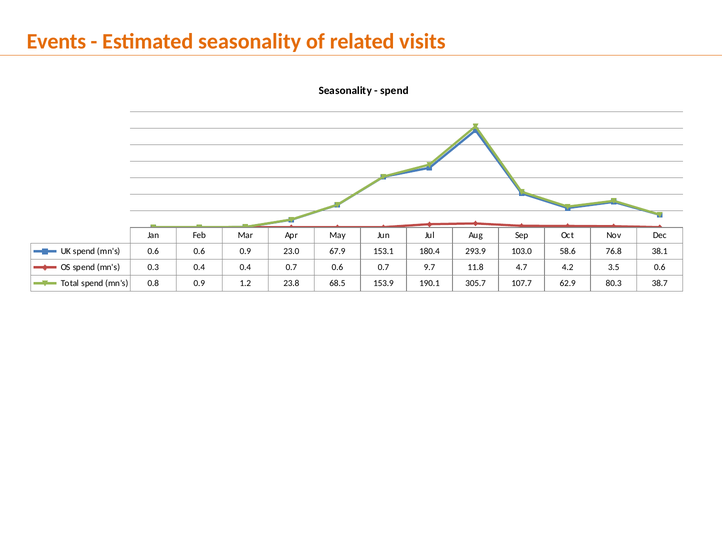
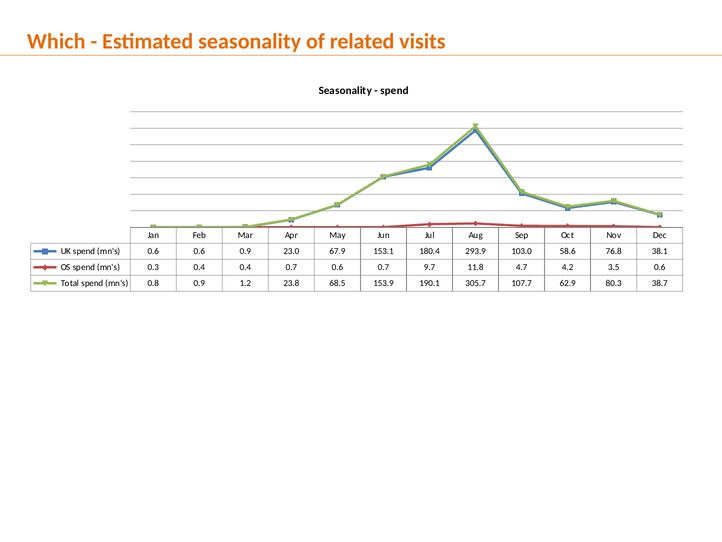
Events: Events -> Which (56, 42)
